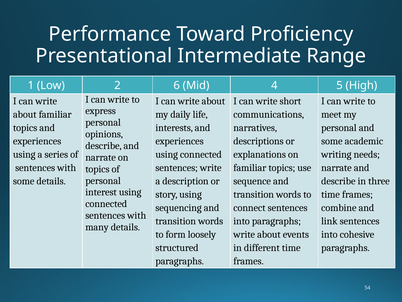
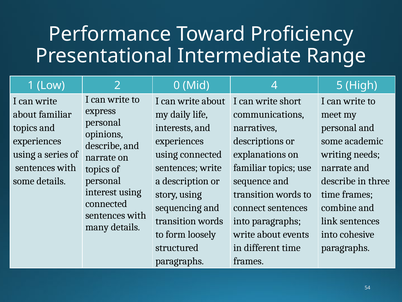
6: 6 -> 0 (177, 85)
